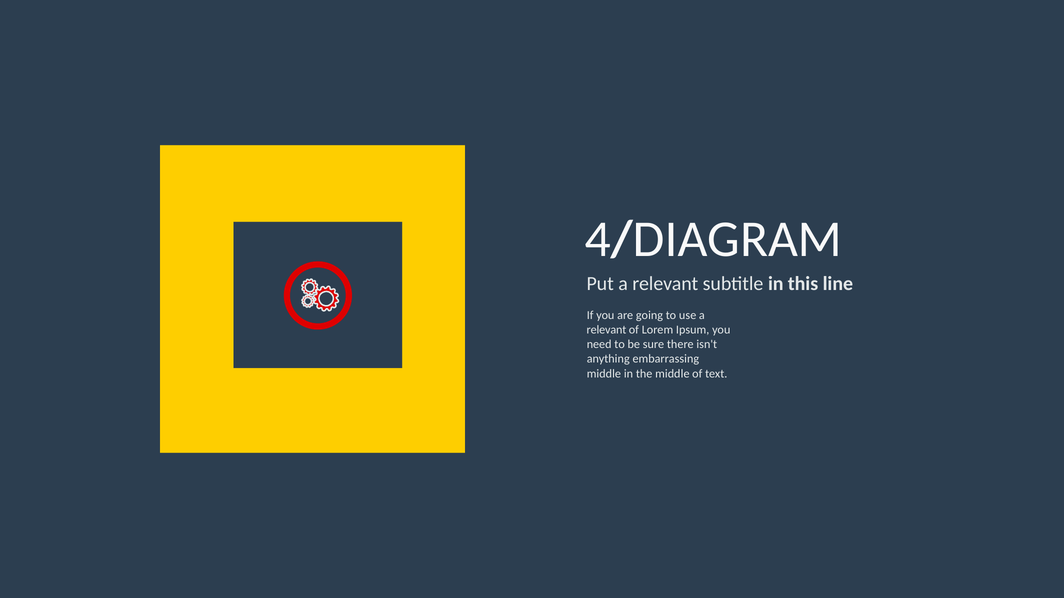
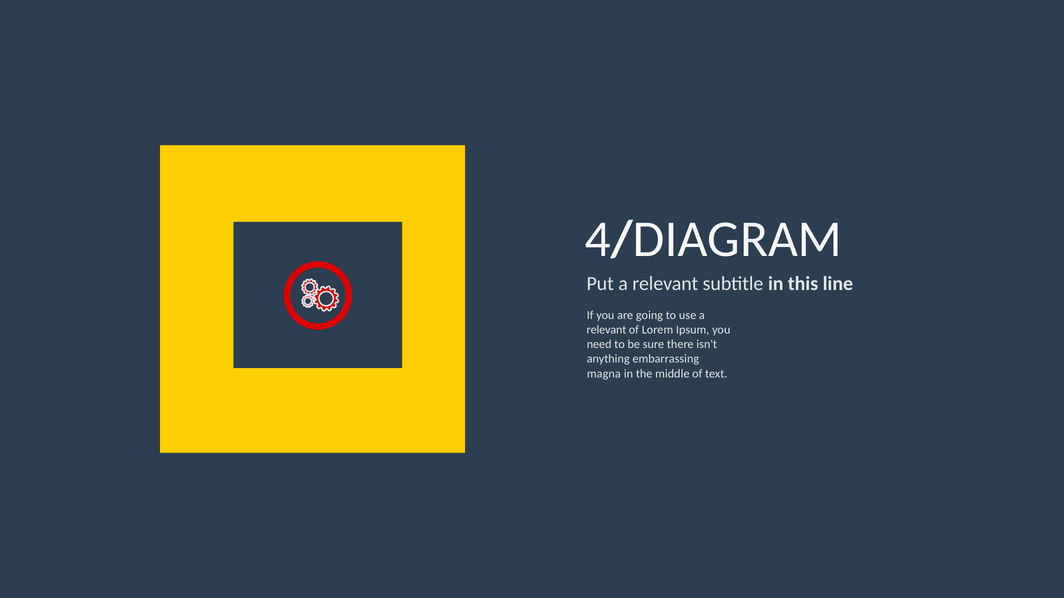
middle: middle -> magna (604, 374)
